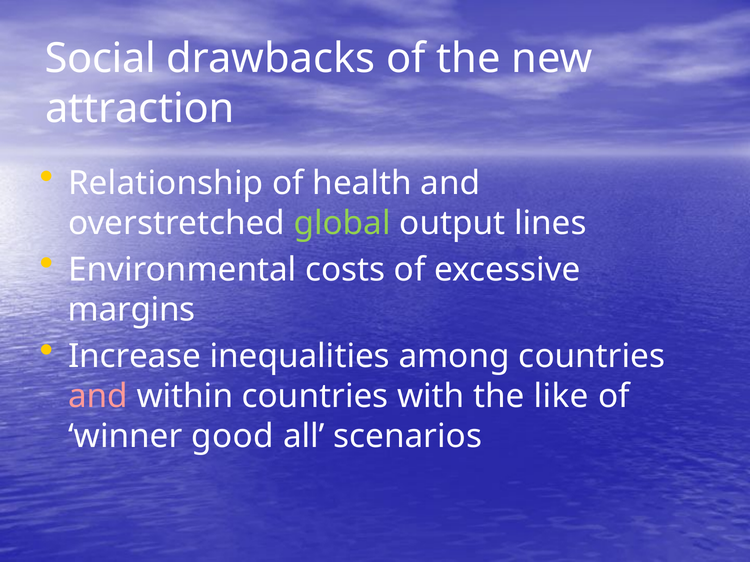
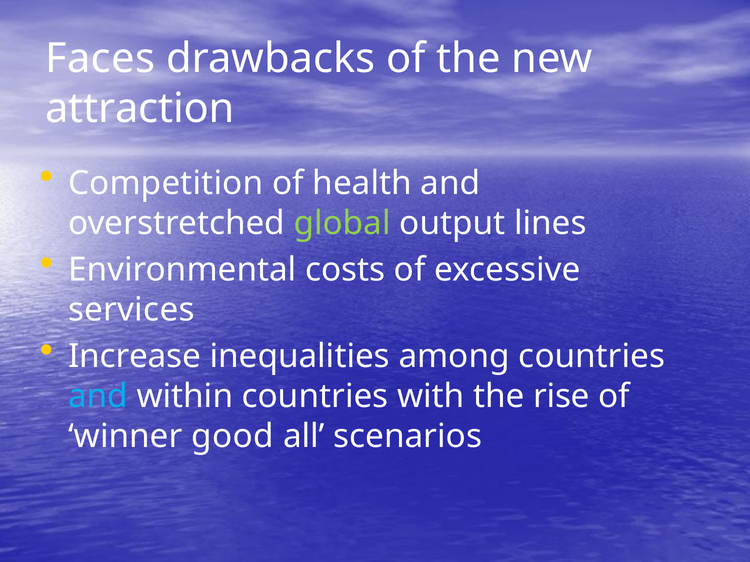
Social: Social -> Faces (100, 59)
Relationship: Relationship -> Competition (166, 183)
margins: margins -> services (131, 310)
and colour: pink -> light blue (98, 397)
like: like -> rise (561, 397)
